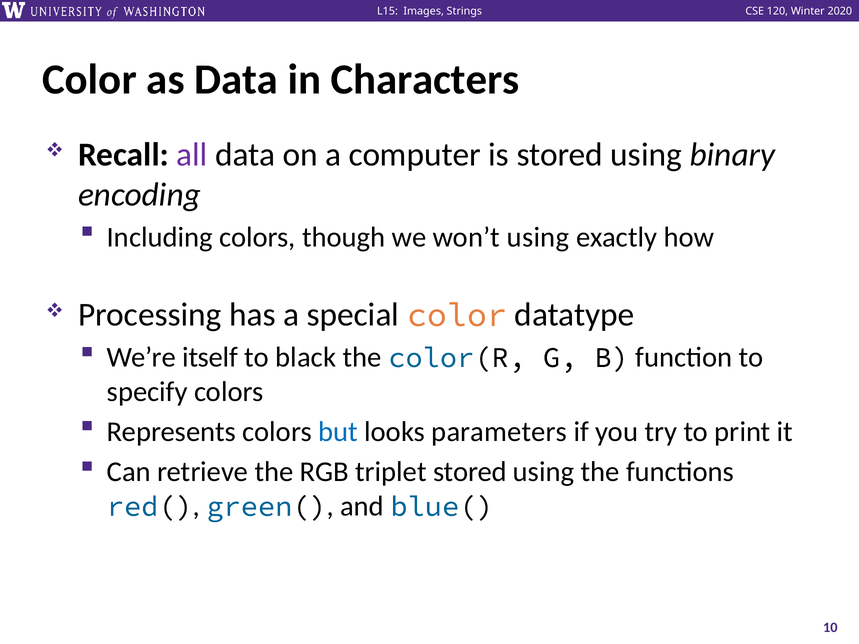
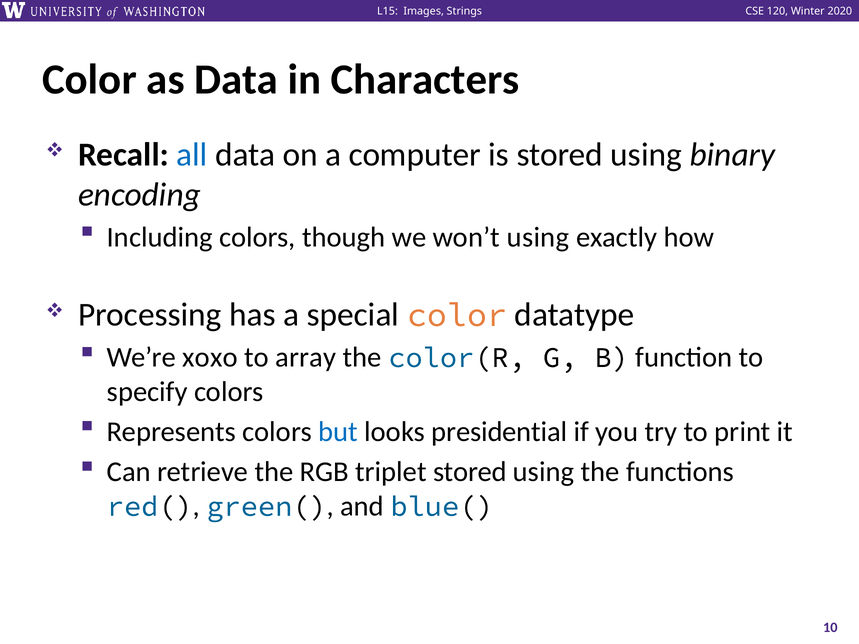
all colour: purple -> blue (192, 155)
itself: itself -> xoxo (210, 358)
black: black -> array (306, 358)
parameters: parameters -> presidential (499, 432)
